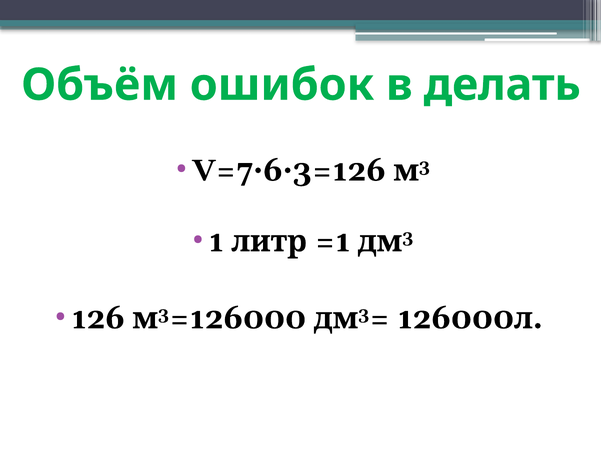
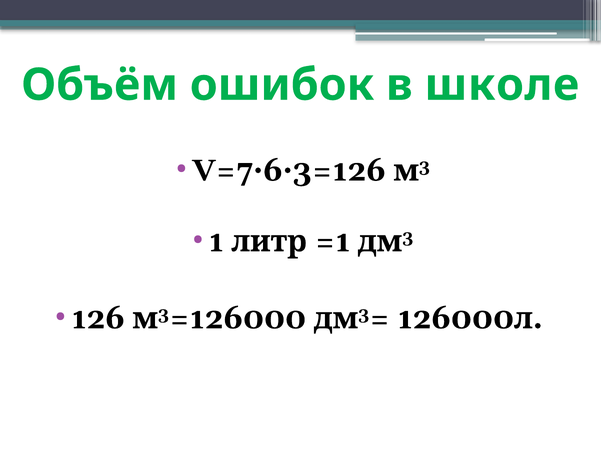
делать: делать -> школе (502, 85)
